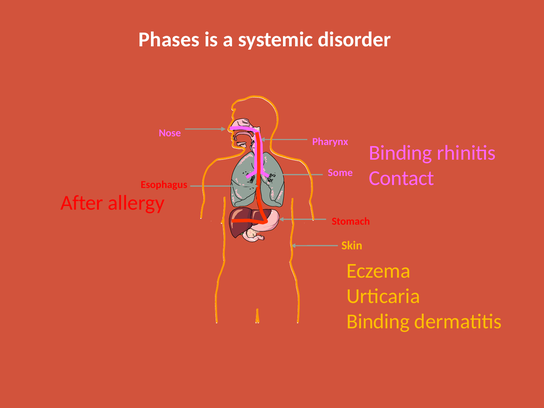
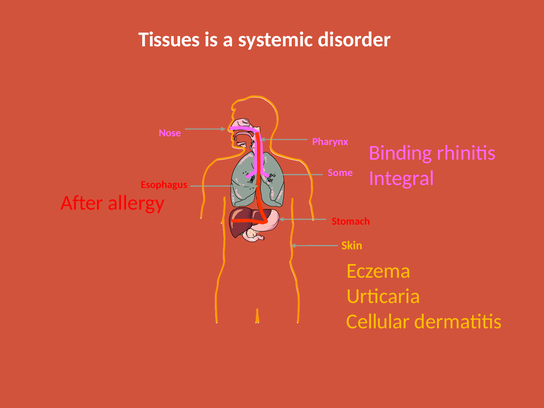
Phases: Phases -> Tissues (169, 40)
Contact: Contact -> Integral (402, 178)
Binding: Binding -> Cellular (378, 321)
